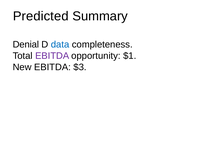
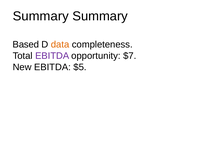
Predicted: Predicted -> Summary (41, 16)
Denial: Denial -> Based (26, 44)
data colour: blue -> orange (60, 44)
$1: $1 -> $7 (130, 56)
$3: $3 -> $5 (80, 67)
